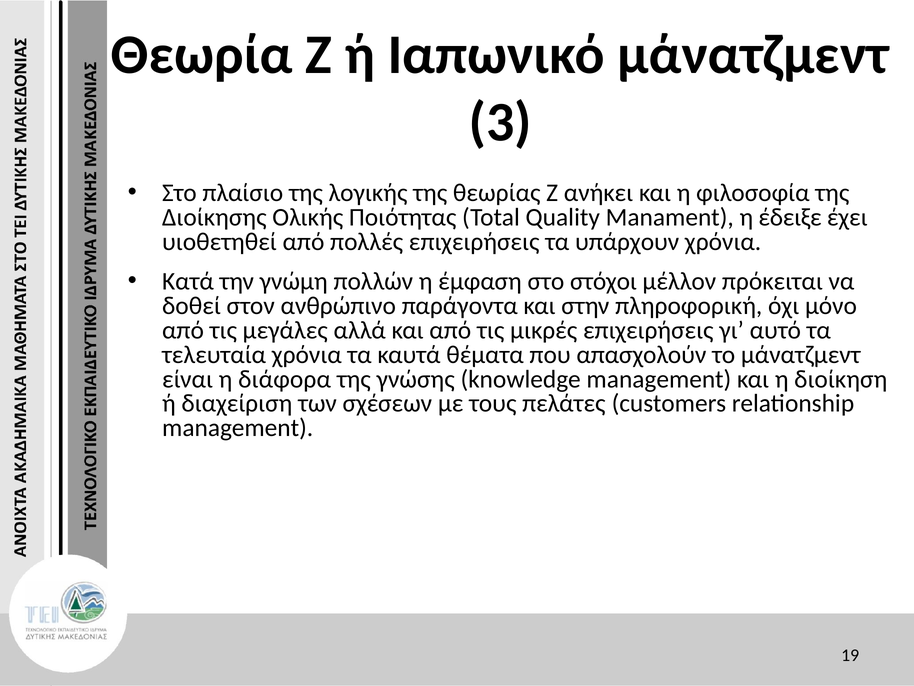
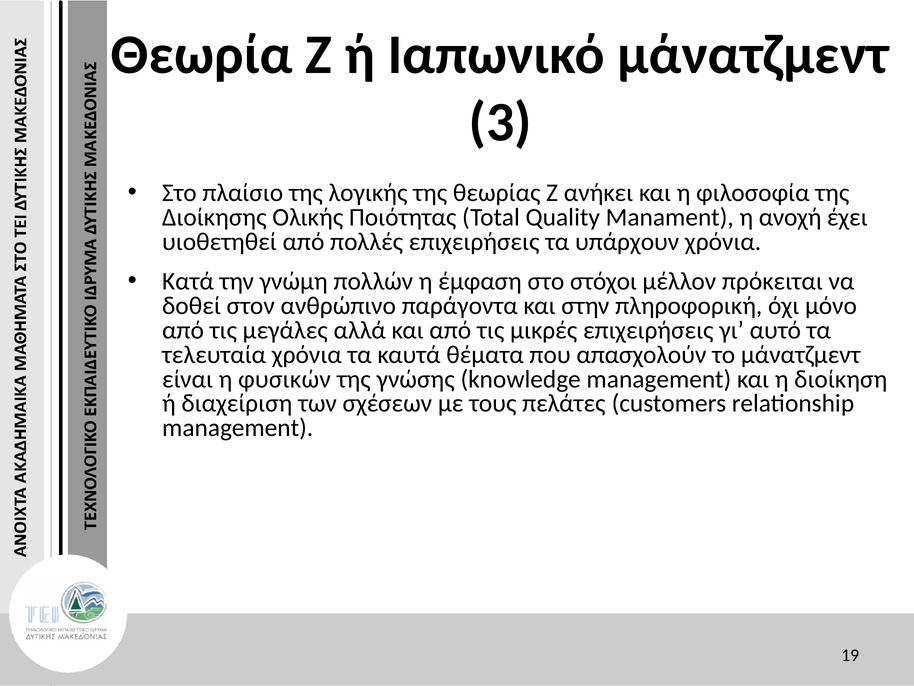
έδειξε: έδειξε -> ανοχή (790, 217)
διάφορα: διάφορα -> φυσικών (285, 379)
